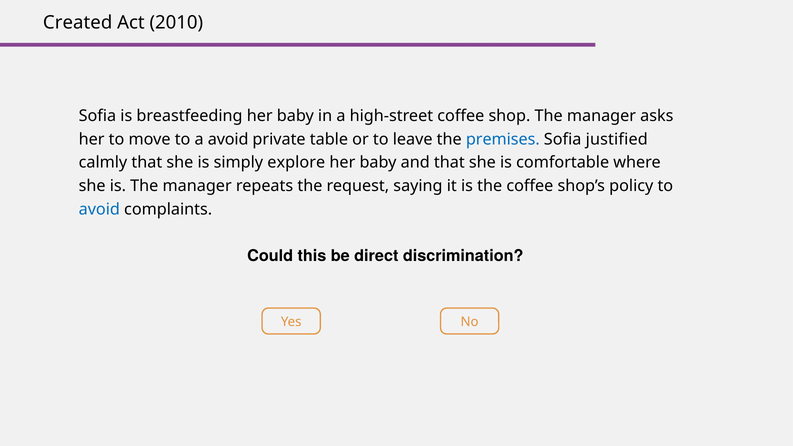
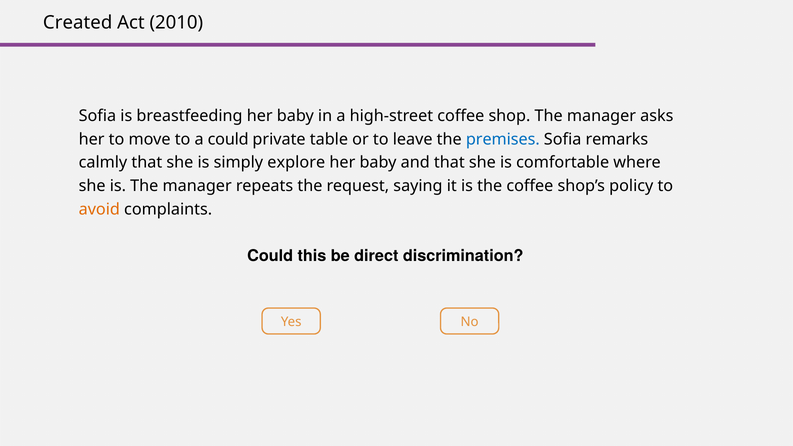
a avoid: avoid -> could (228, 139)
justified: justified -> remarks (617, 139)
avoid colour: blue -> orange (99, 209)
